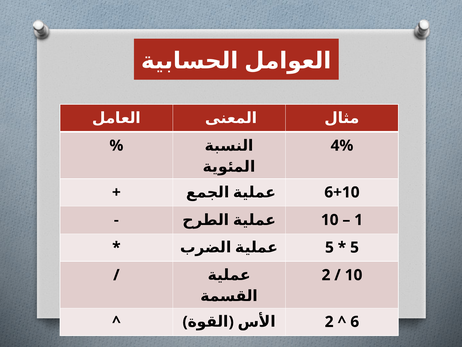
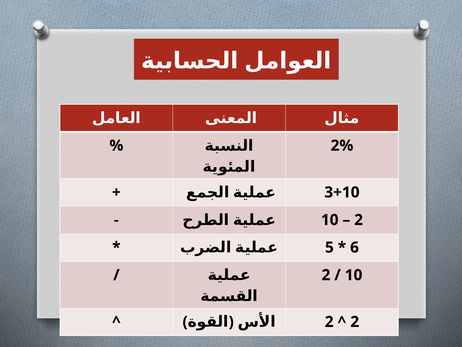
4%: 4% -> 2% (342, 145)
6+10: 6+10 -> 3+10 (342, 192)
1: 1 -> 2 (359, 220)
5: 5 -> 6 (355, 247)
6: 6 -> 2 (355, 321)
